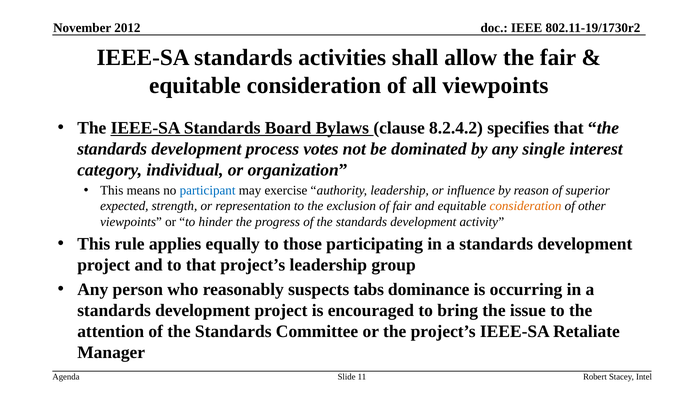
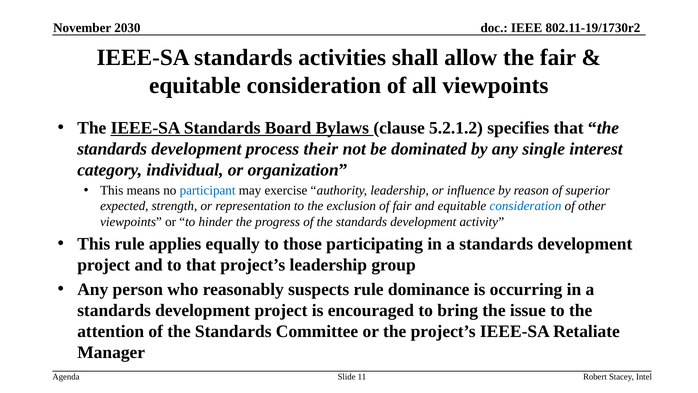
2012: 2012 -> 2030 (127, 28)
8.2.4.2: 8.2.4.2 -> 5.2.1.2 (456, 128)
votes: votes -> their (321, 149)
consideration colour: orange -> blue (526, 206)
suspects tabs: tabs -> rule (369, 289)
